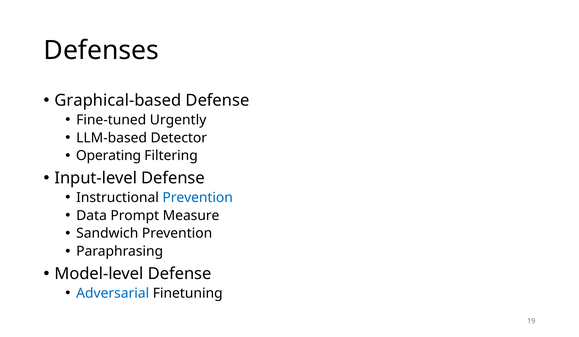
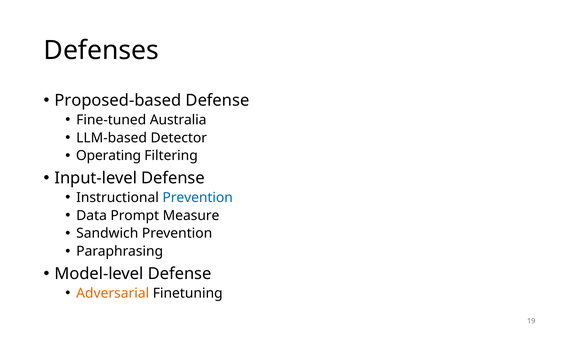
Graphical-based: Graphical-based -> Proposed-based (118, 101)
Urgently: Urgently -> Australia (178, 120)
Adversarial colour: blue -> orange (113, 293)
